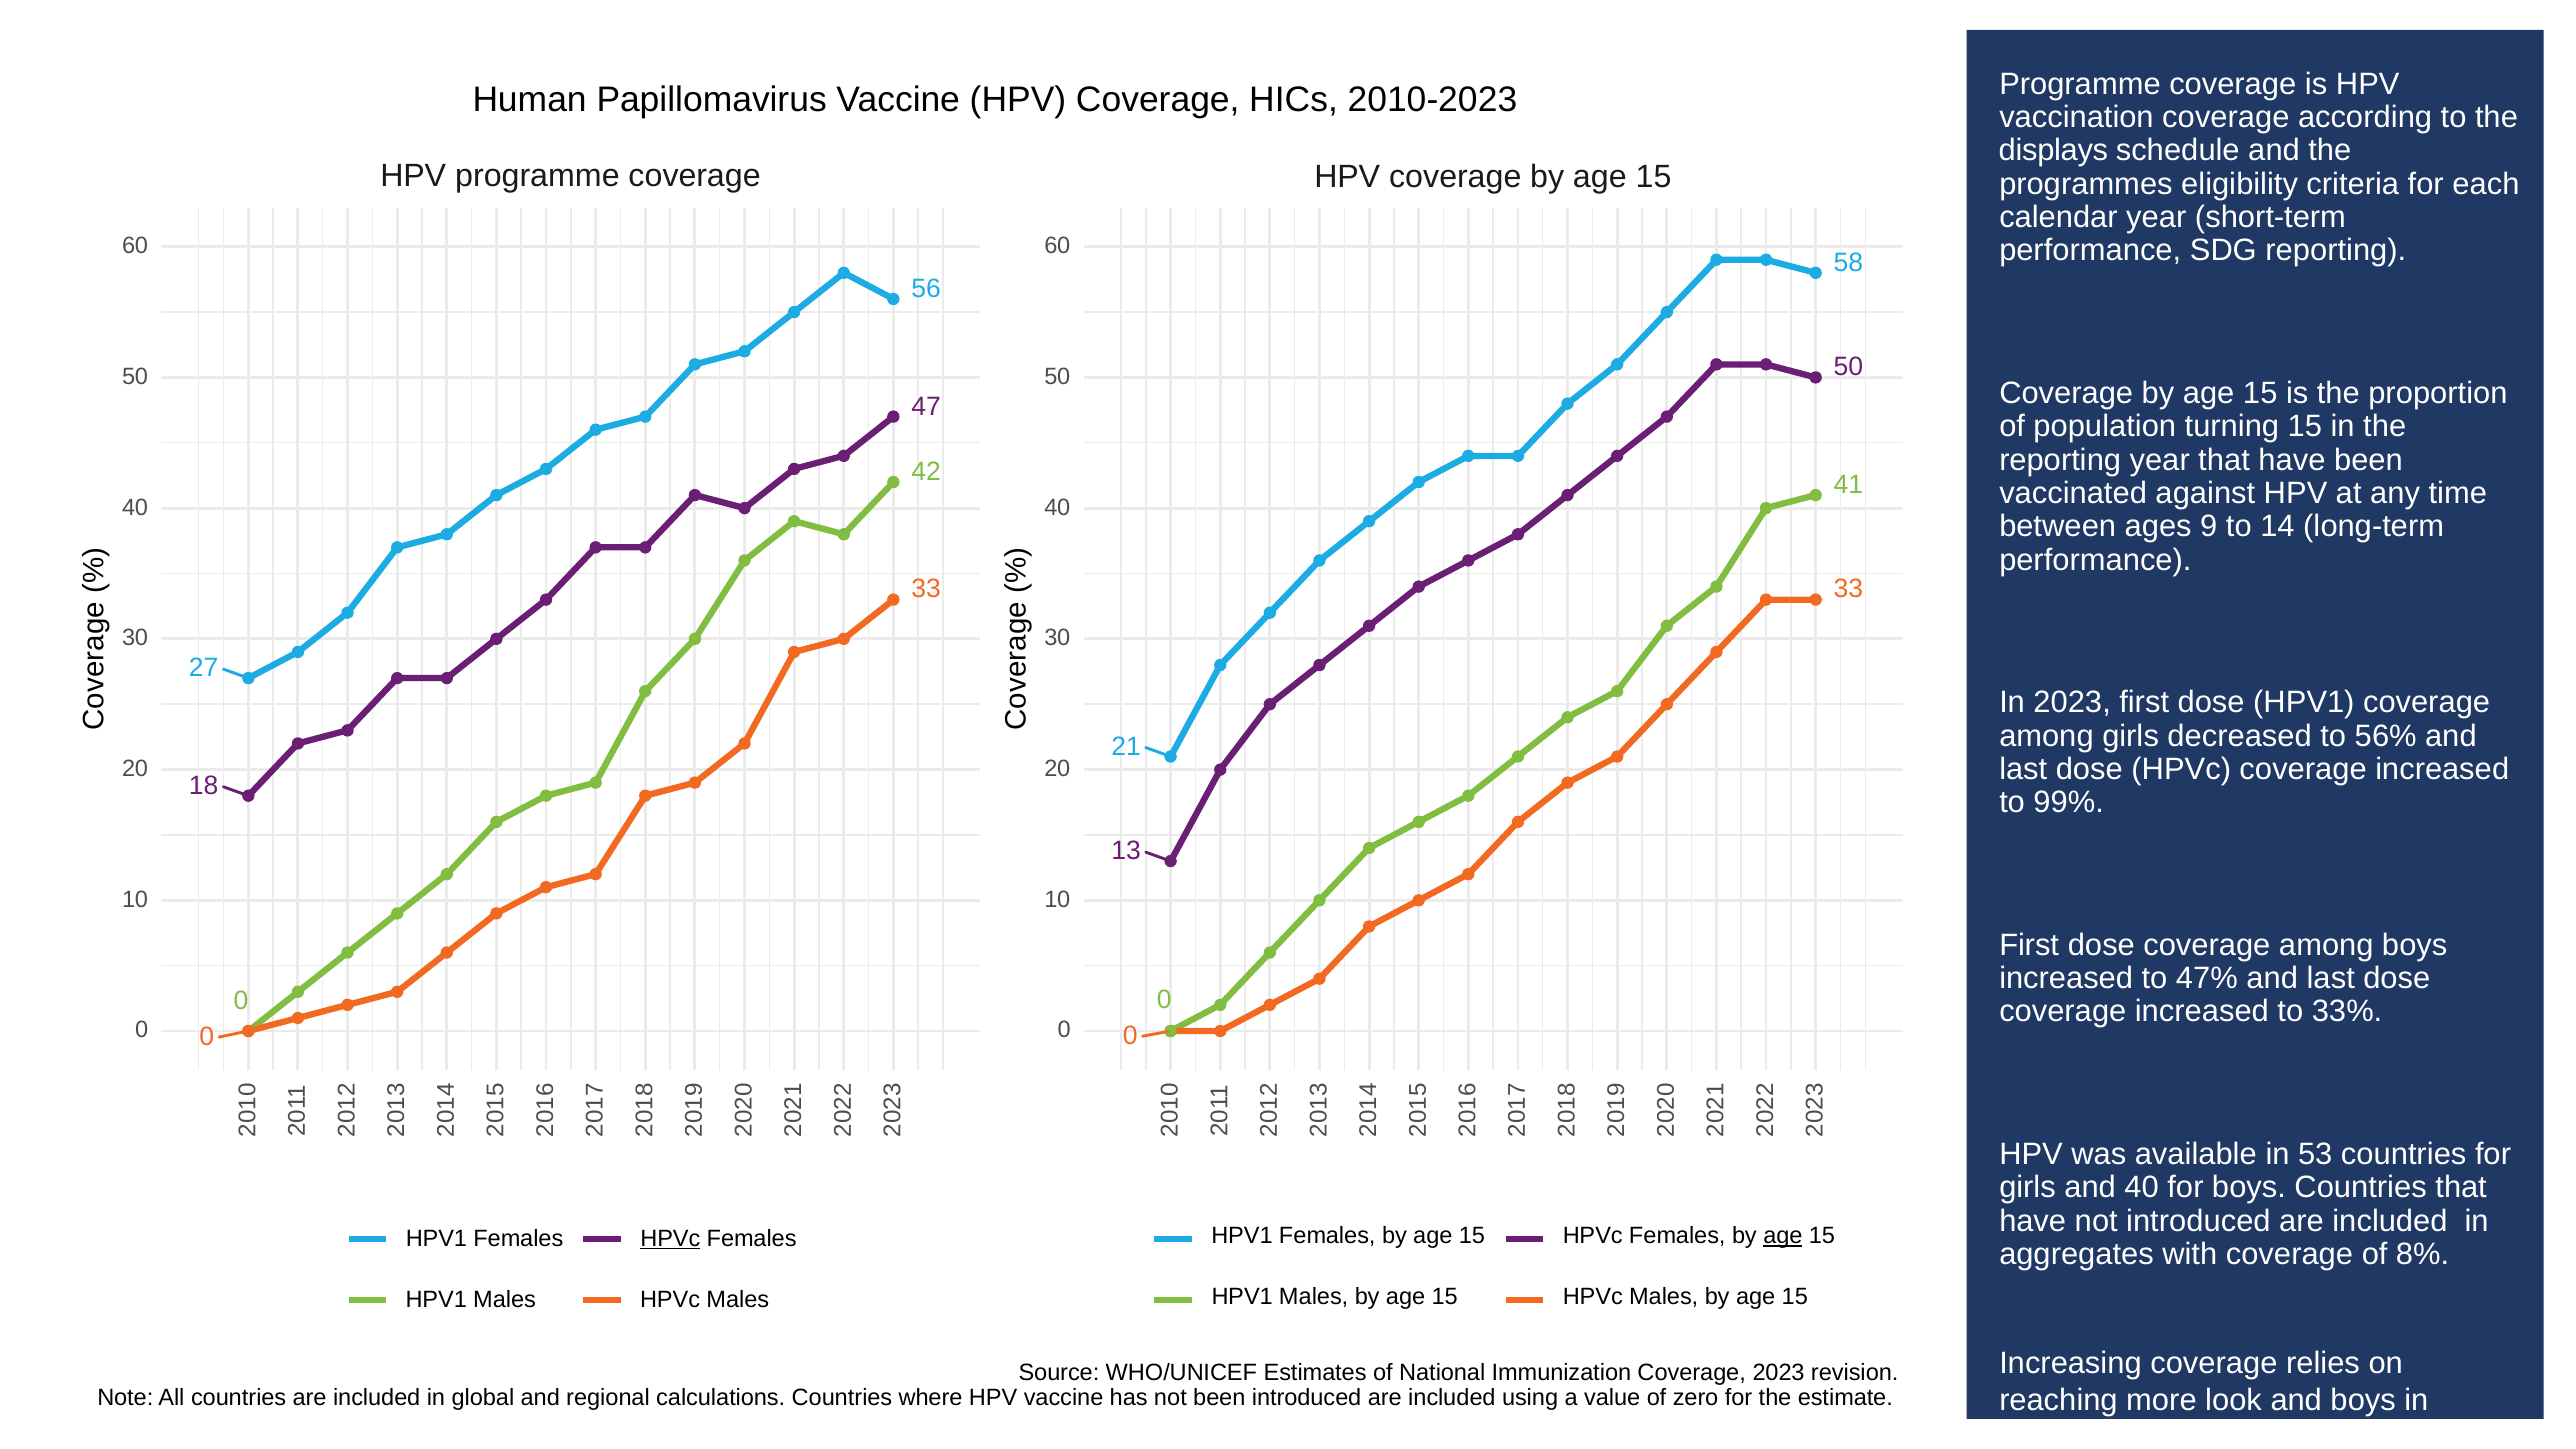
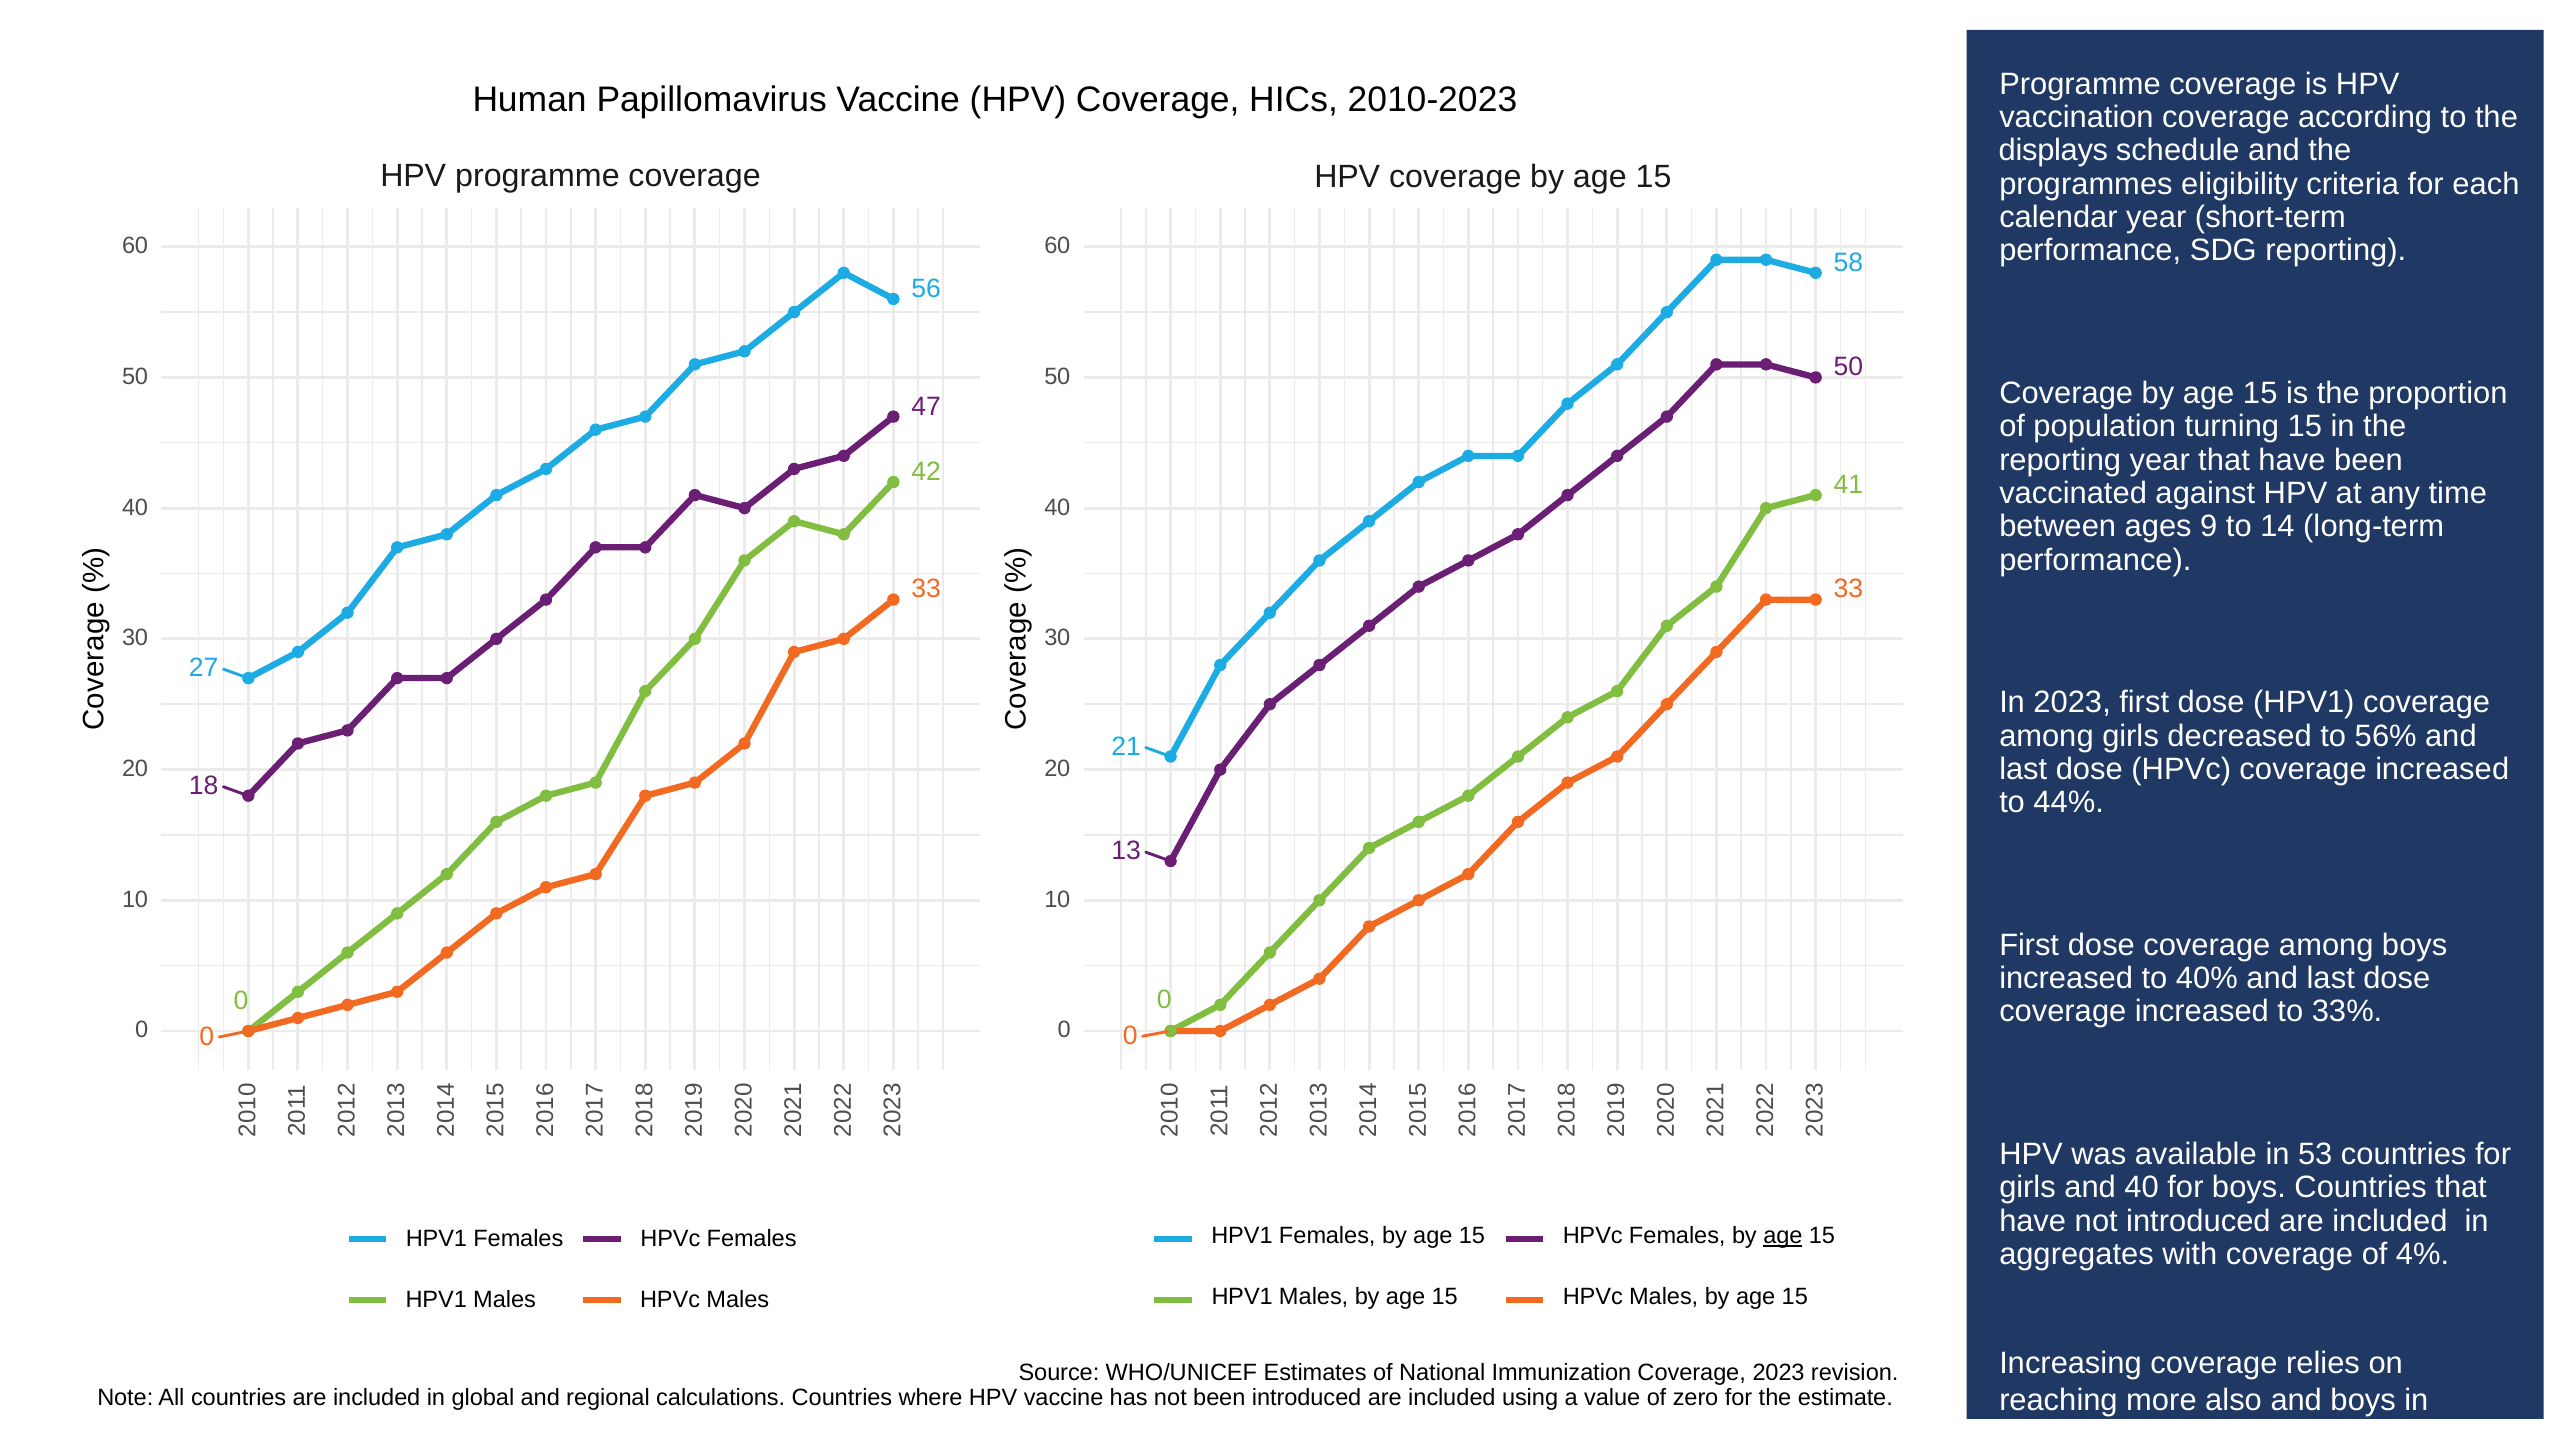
99%: 99% -> 44% (2069, 802)
47%: 47% -> 40% (2207, 978)
HPVc underline: present -> none (670, 1238)
8%: 8% -> 4% (2422, 1254)
look: look -> also (2234, 1400)
